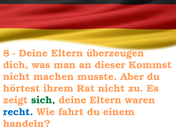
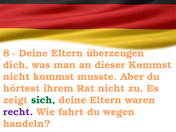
nicht machen: machen -> kommst (54, 77)
recht colour: blue -> purple (18, 112)
einem: einem -> wegen (119, 112)
